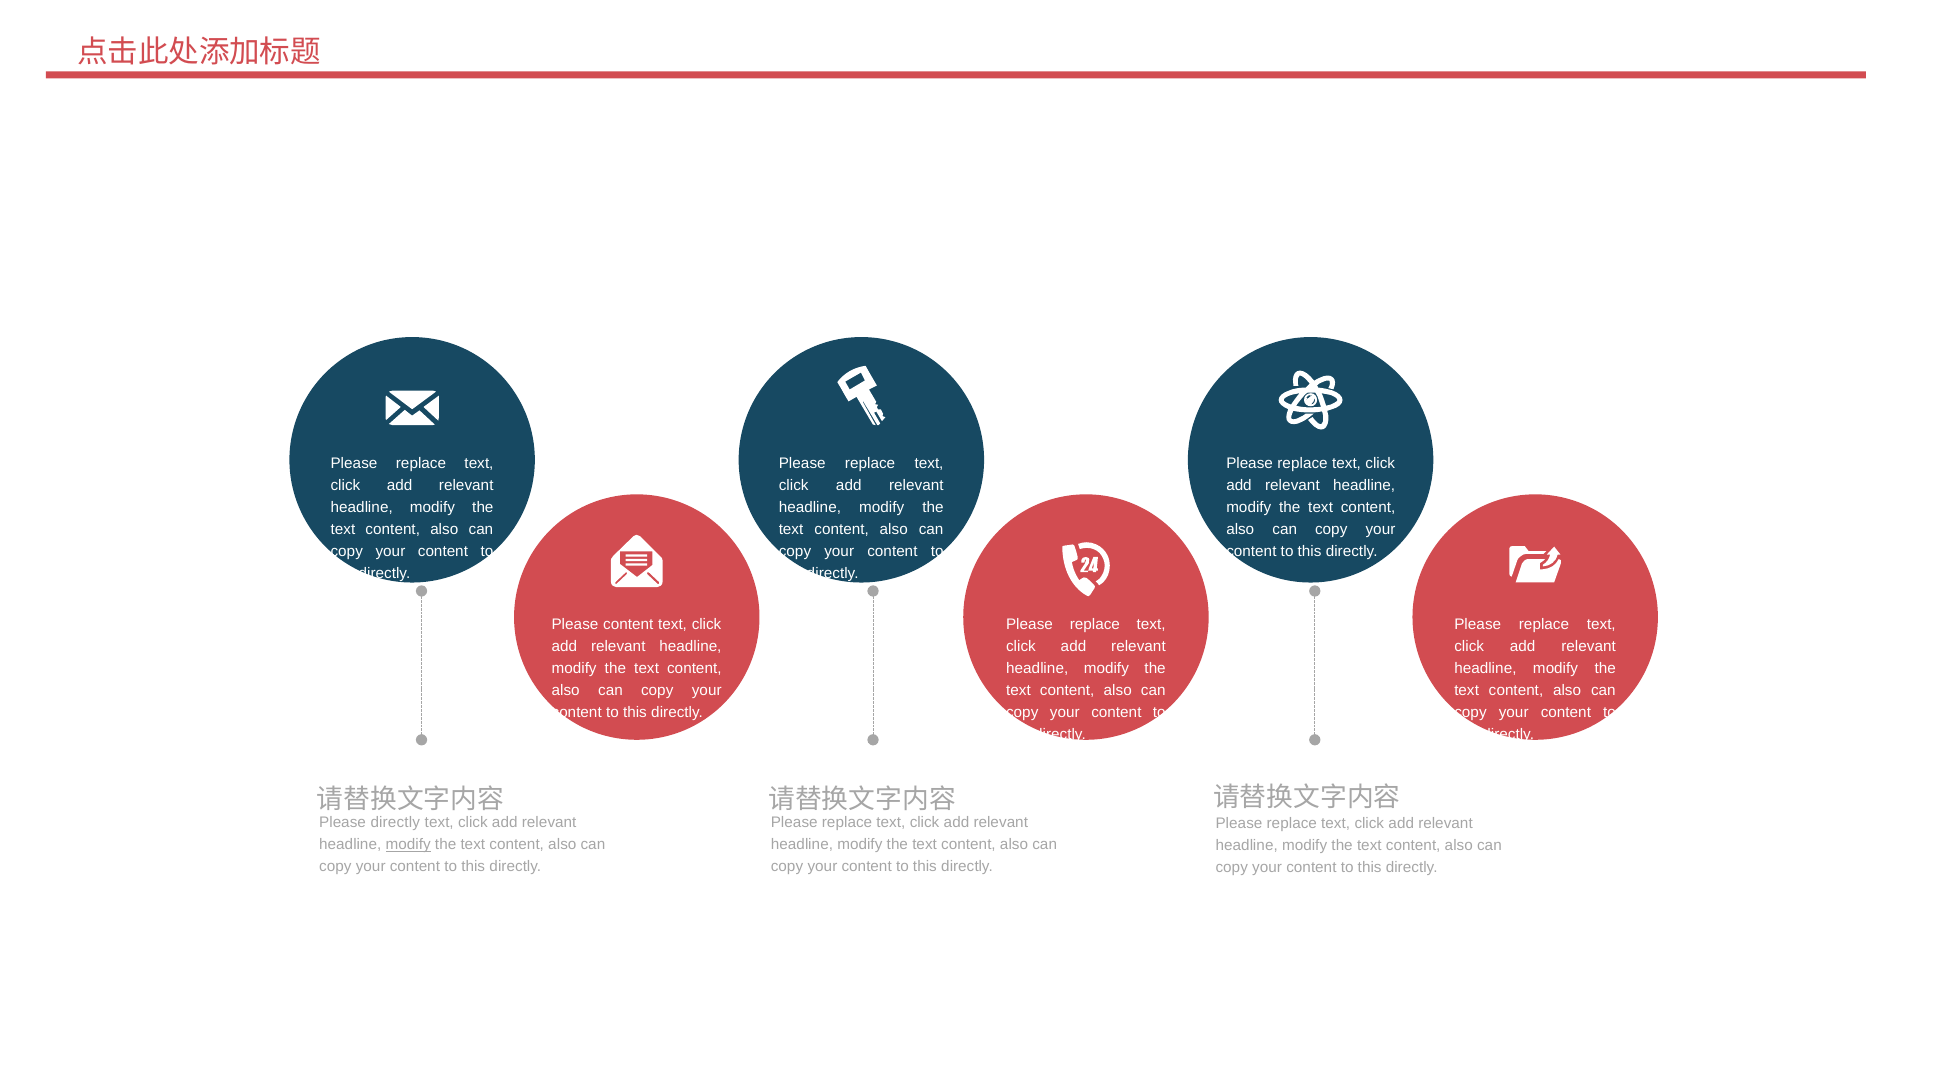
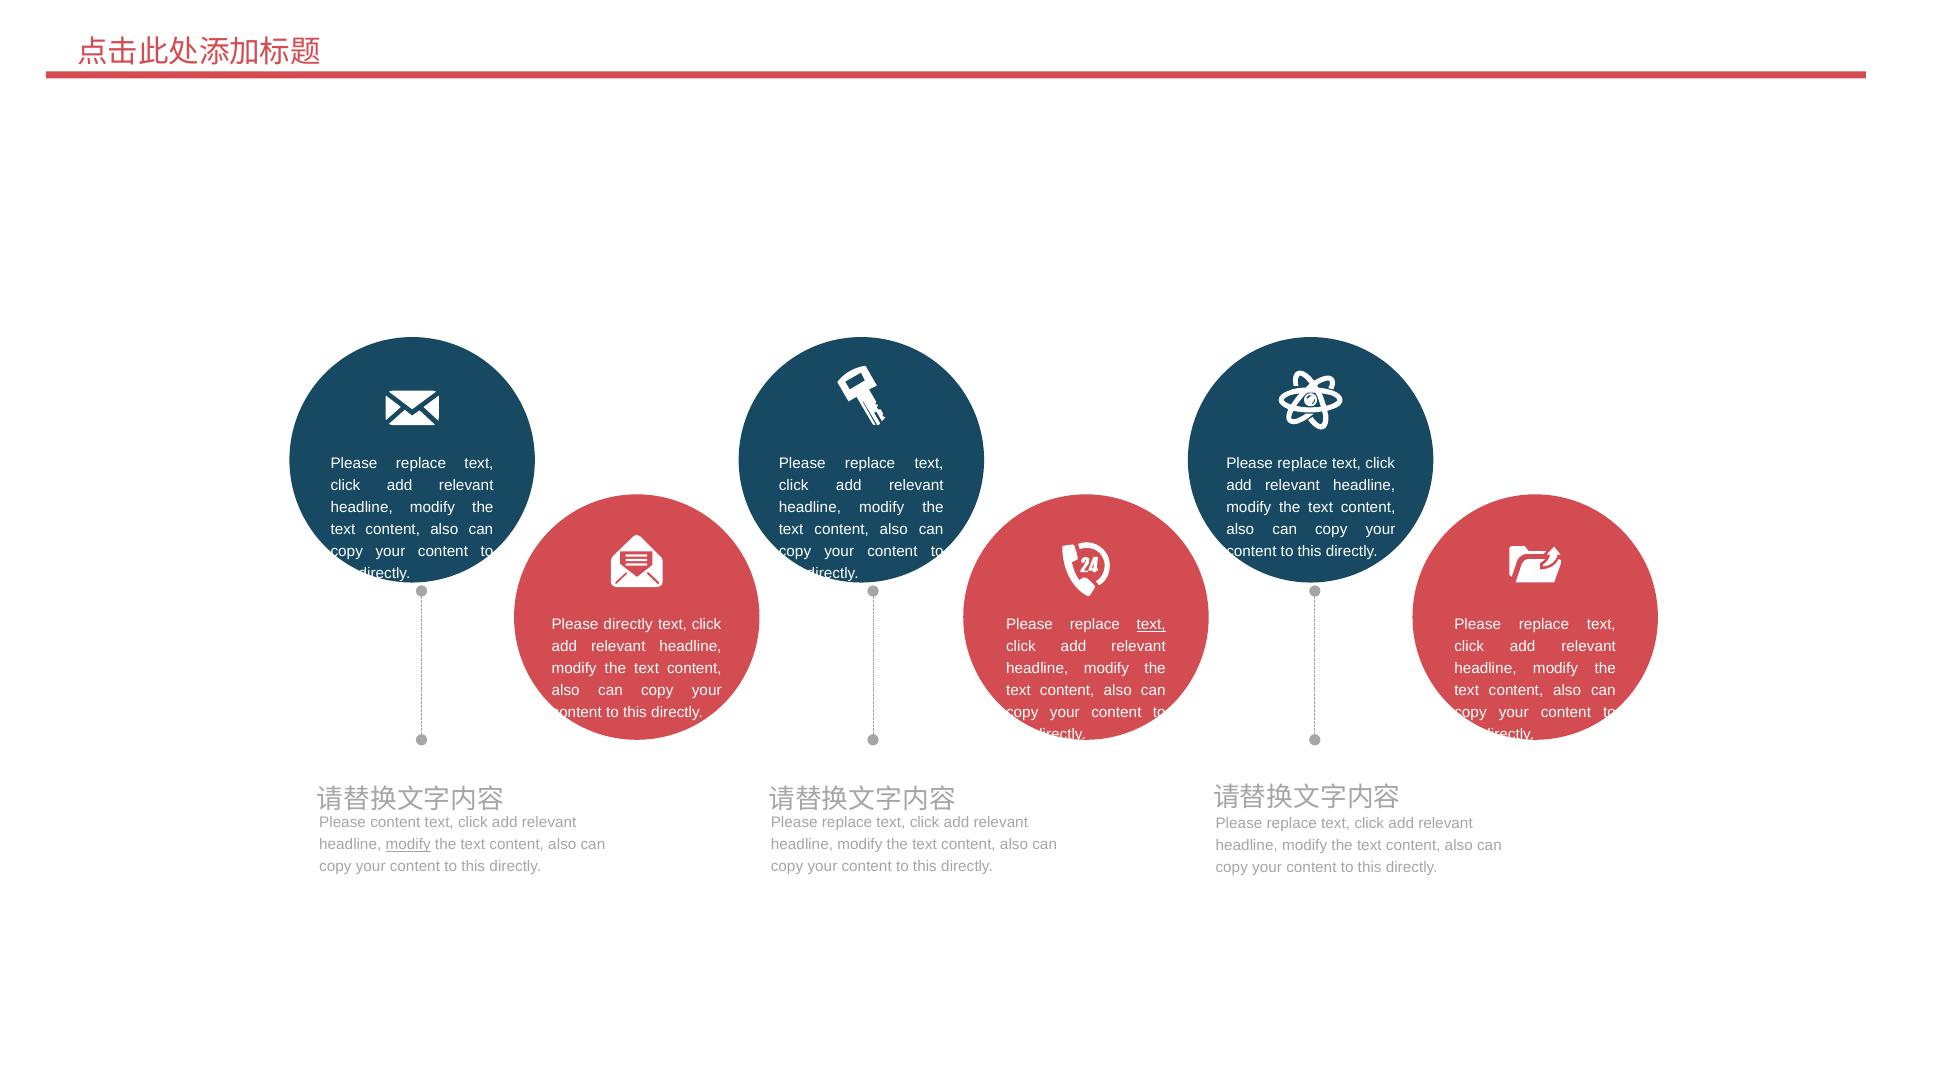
Please content: content -> directly (628, 624)
text underline: none -> present (1151, 624)
Please directly: directly -> content (395, 823)
